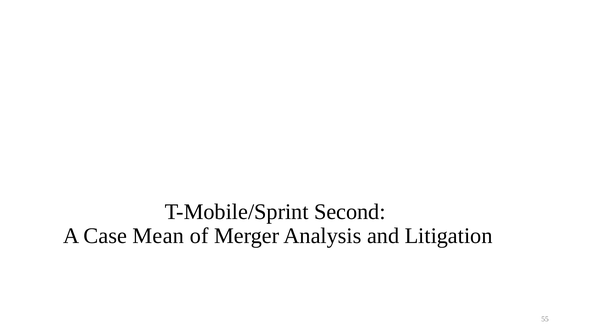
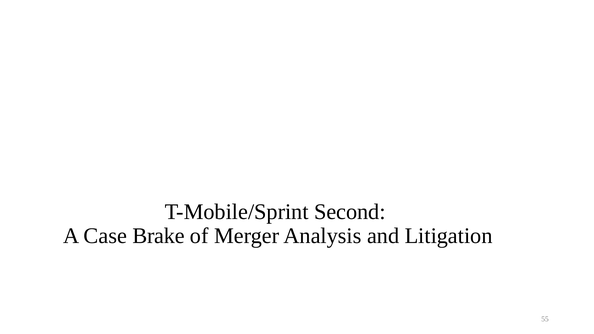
Mean: Mean -> Brake (159, 236)
